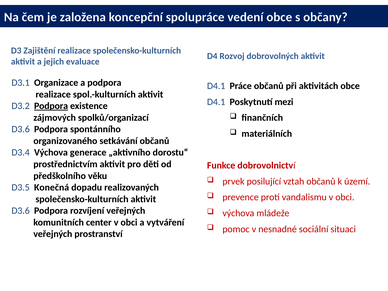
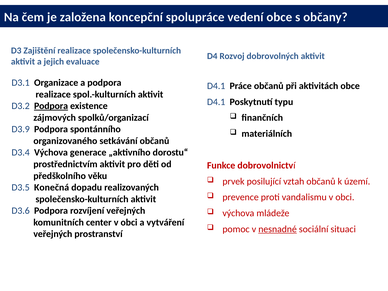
mezi: mezi -> typu (284, 102)
D3.6: D3.6 -> D3.9 (21, 129)
nesnadné underline: none -> present (278, 229)
